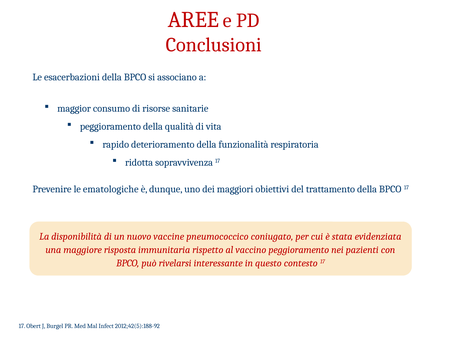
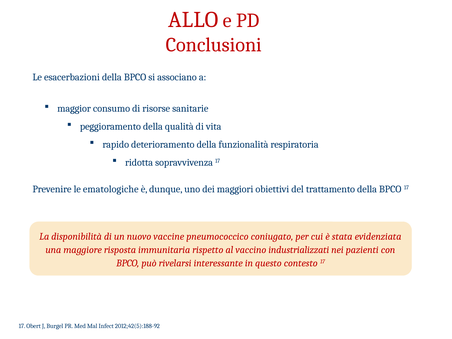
AREE: AREE -> ALLO (193, 20)
vaccino peggioramento: peggioramento -> industrializzati (299, 250)
